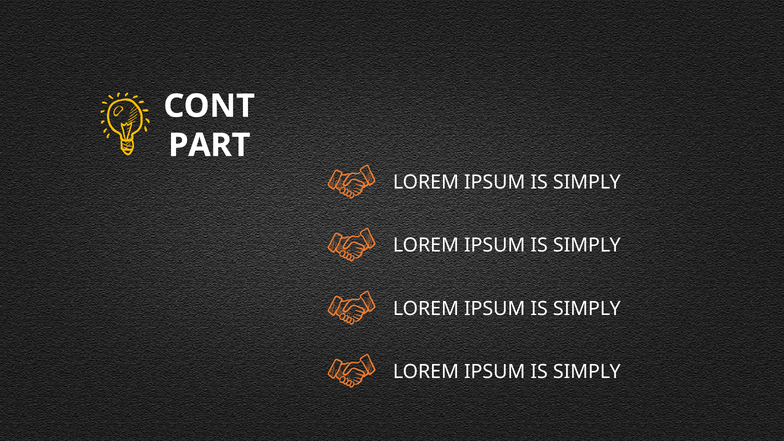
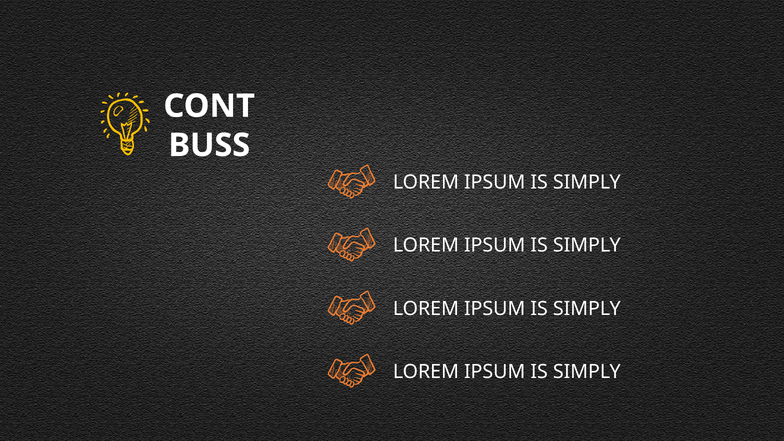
PART: PART -> BUSS (209, 145)
